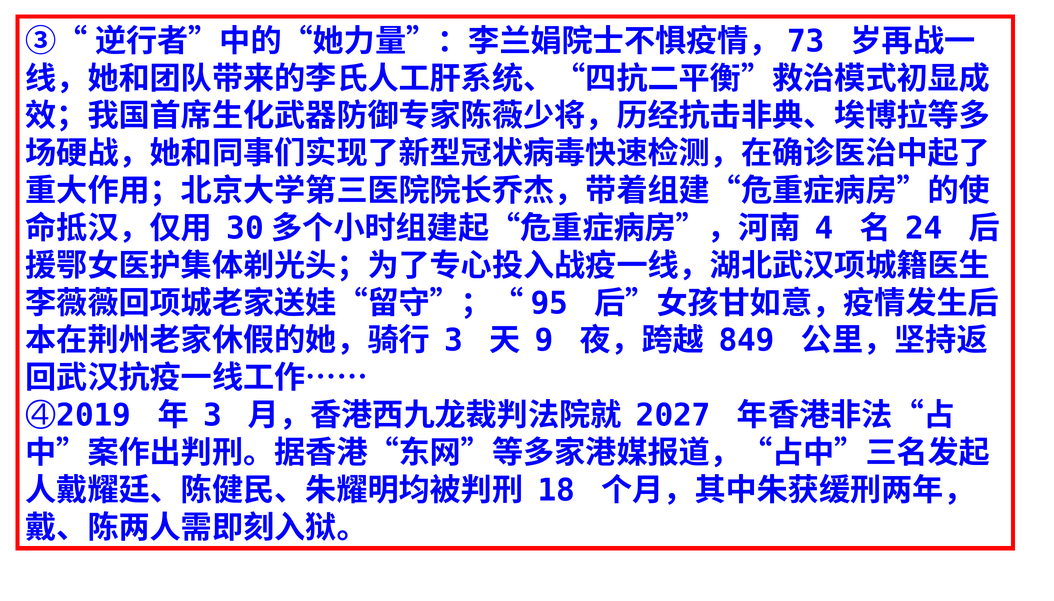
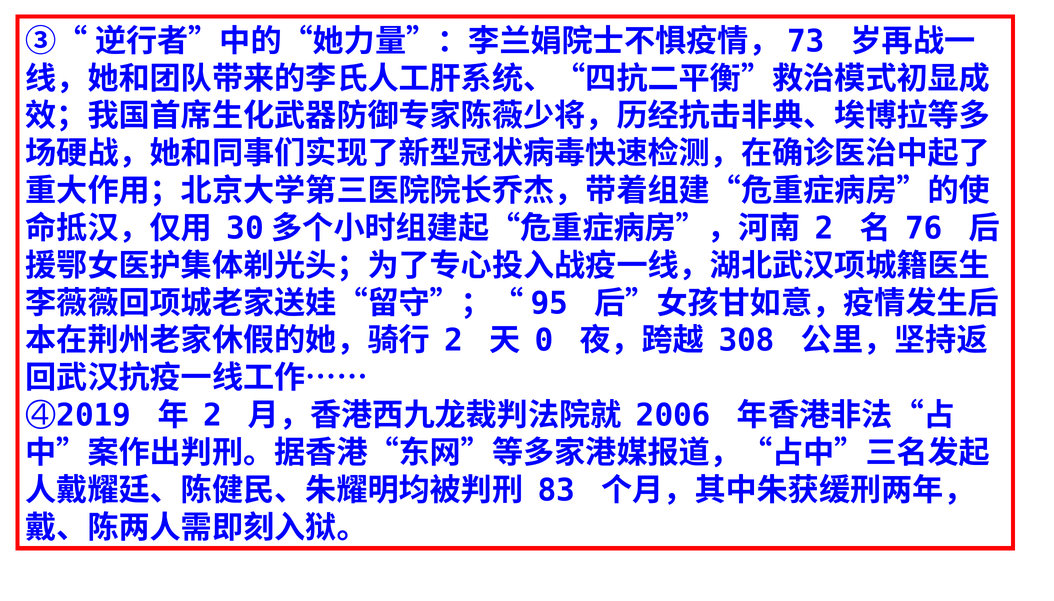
4: 4 -> 2 (824, 228)
24: 24 -> 76 (924, 228)
3: 3 -> 2 (454, 341)
9: 9 -> 0 (544, 341)
849: 849 -> 308 (747, 341)
3: 3 -> 2 (212, 416)
2027: 2027 -> 2006 (673, 416)
18: 18 -> 83 (556, 490)
